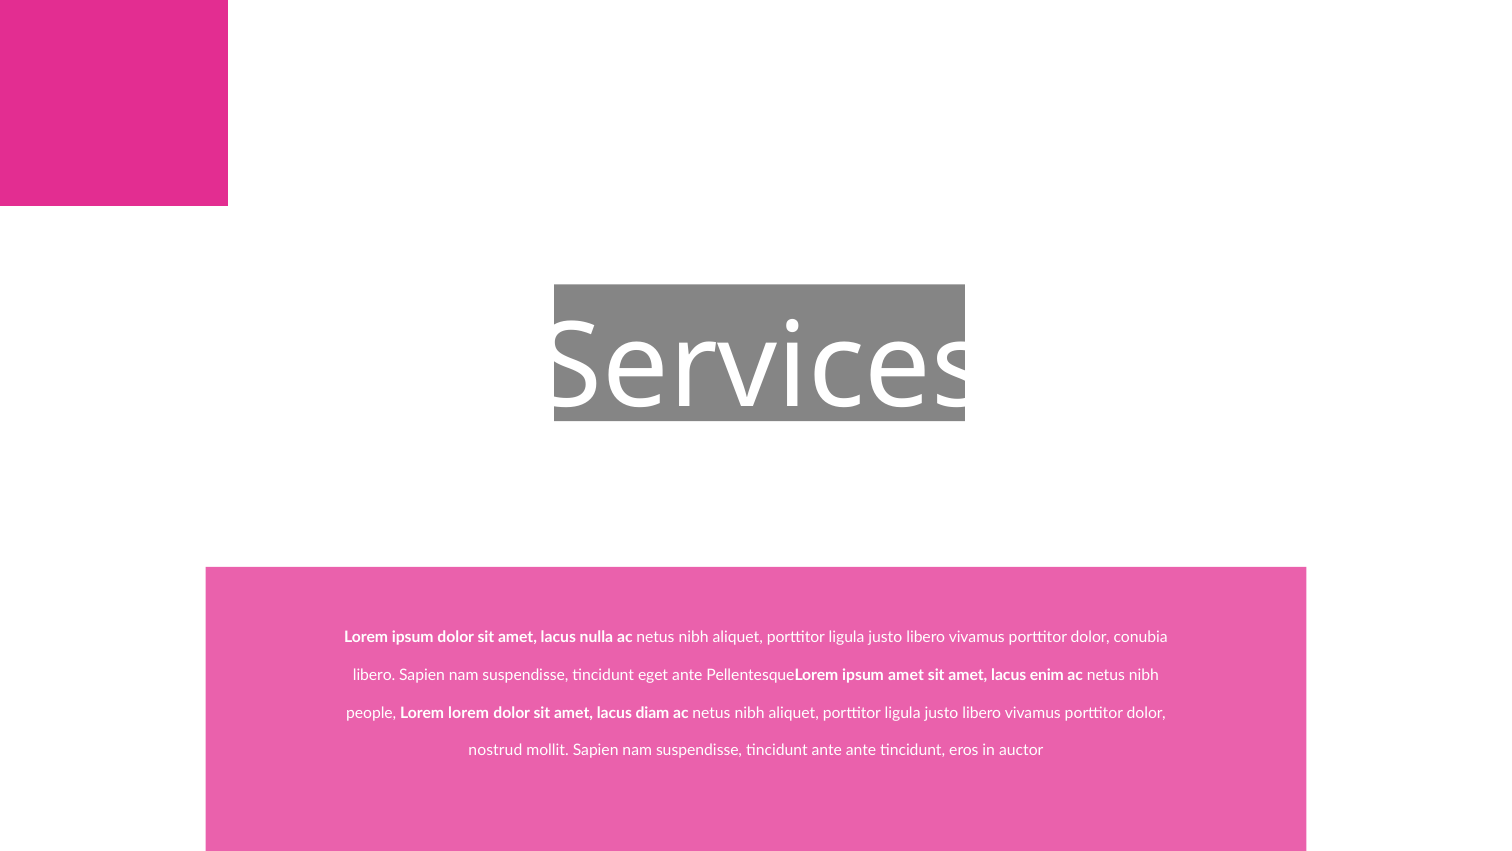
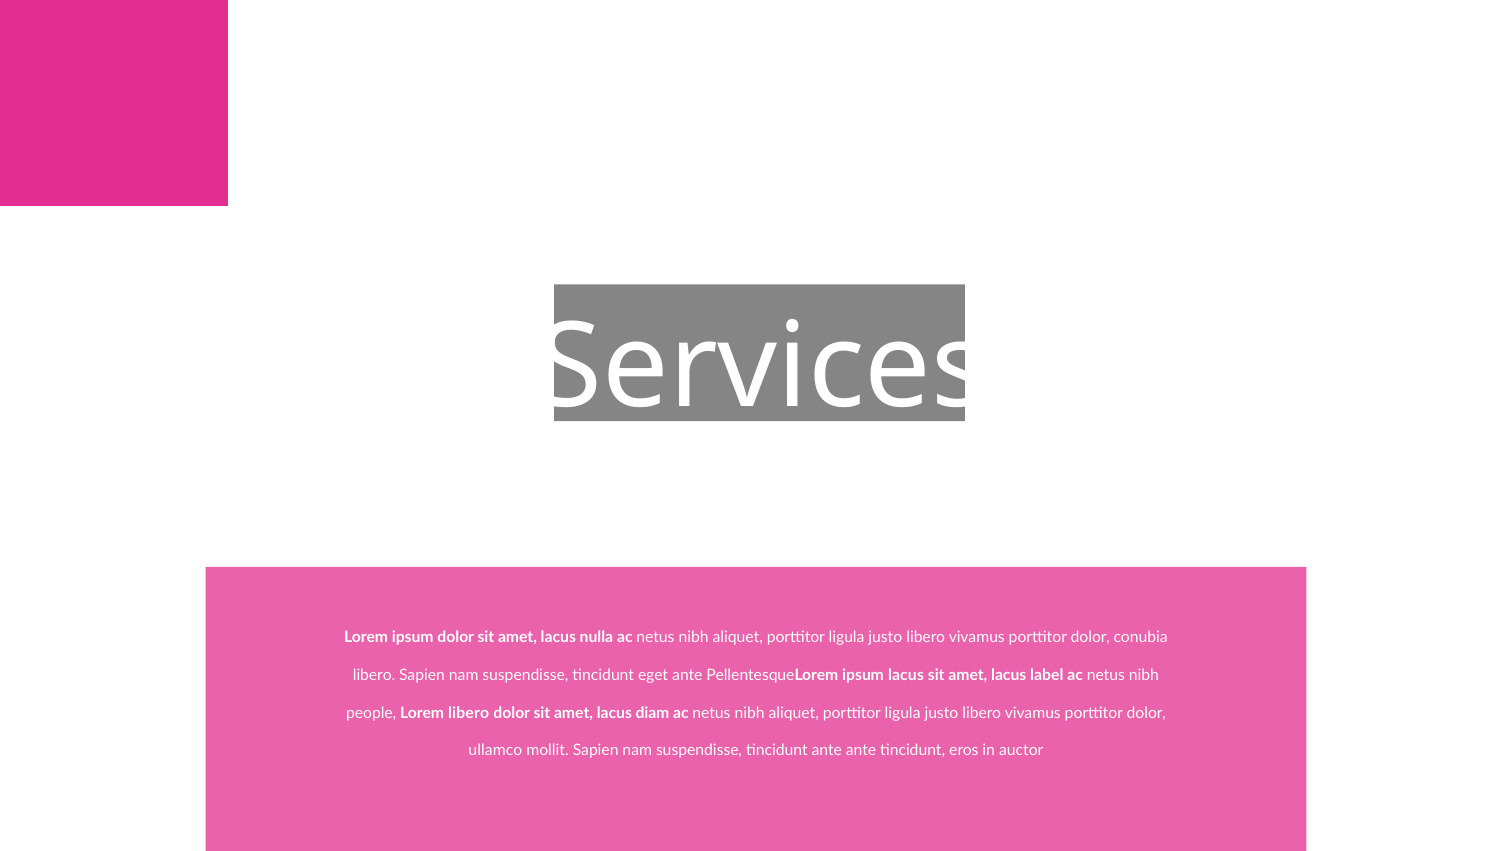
ipsum amet: amet -> lacus (906, 675)
enim: enim -> label (1047, 675)
Lorem lorem: lorem -> libero (469, 712)
nostrud: nostrud -> ullamco (495, 750)
